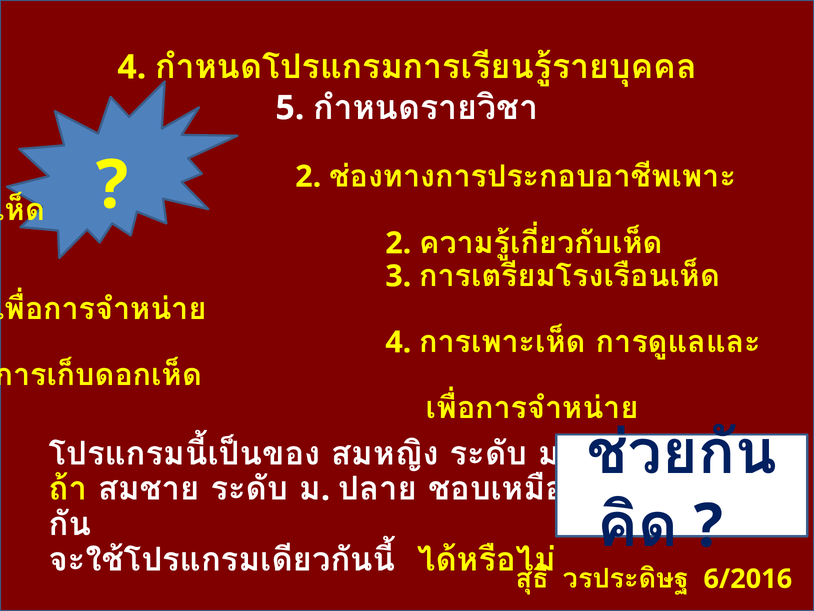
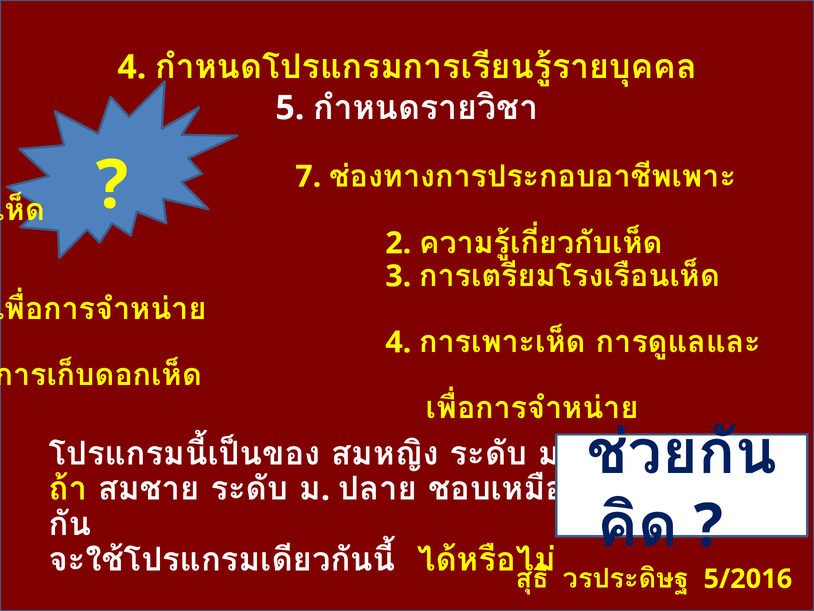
2: 2 -> 7 (308, 176)
6/2016: 6/2016 -> 5/2016 (748, 579)
